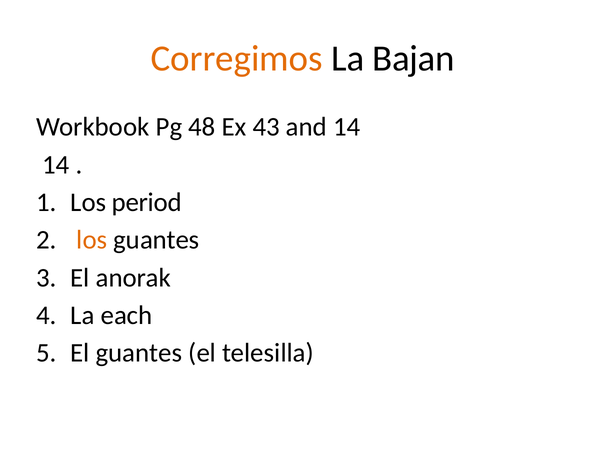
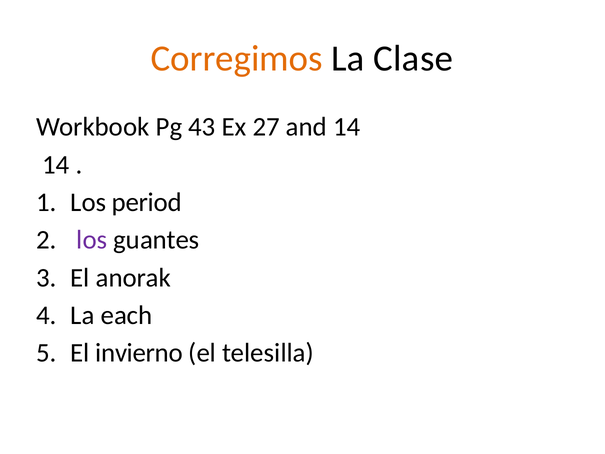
Bajan: Bajan -> Clase (413, 59)
48: 48 -> 43 (202, 127)
43: 43 -> 27 (266, 127)
los colour: orange -> purple (92, 240)
El guantes: guantes -> invierno (139, 353)
